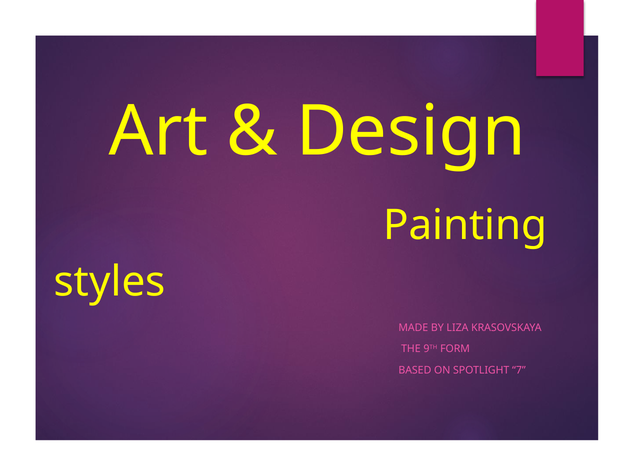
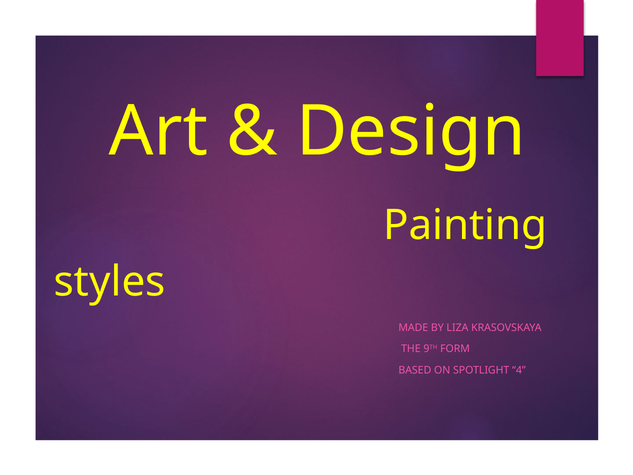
7: 7 -> 4 (519, 370)
